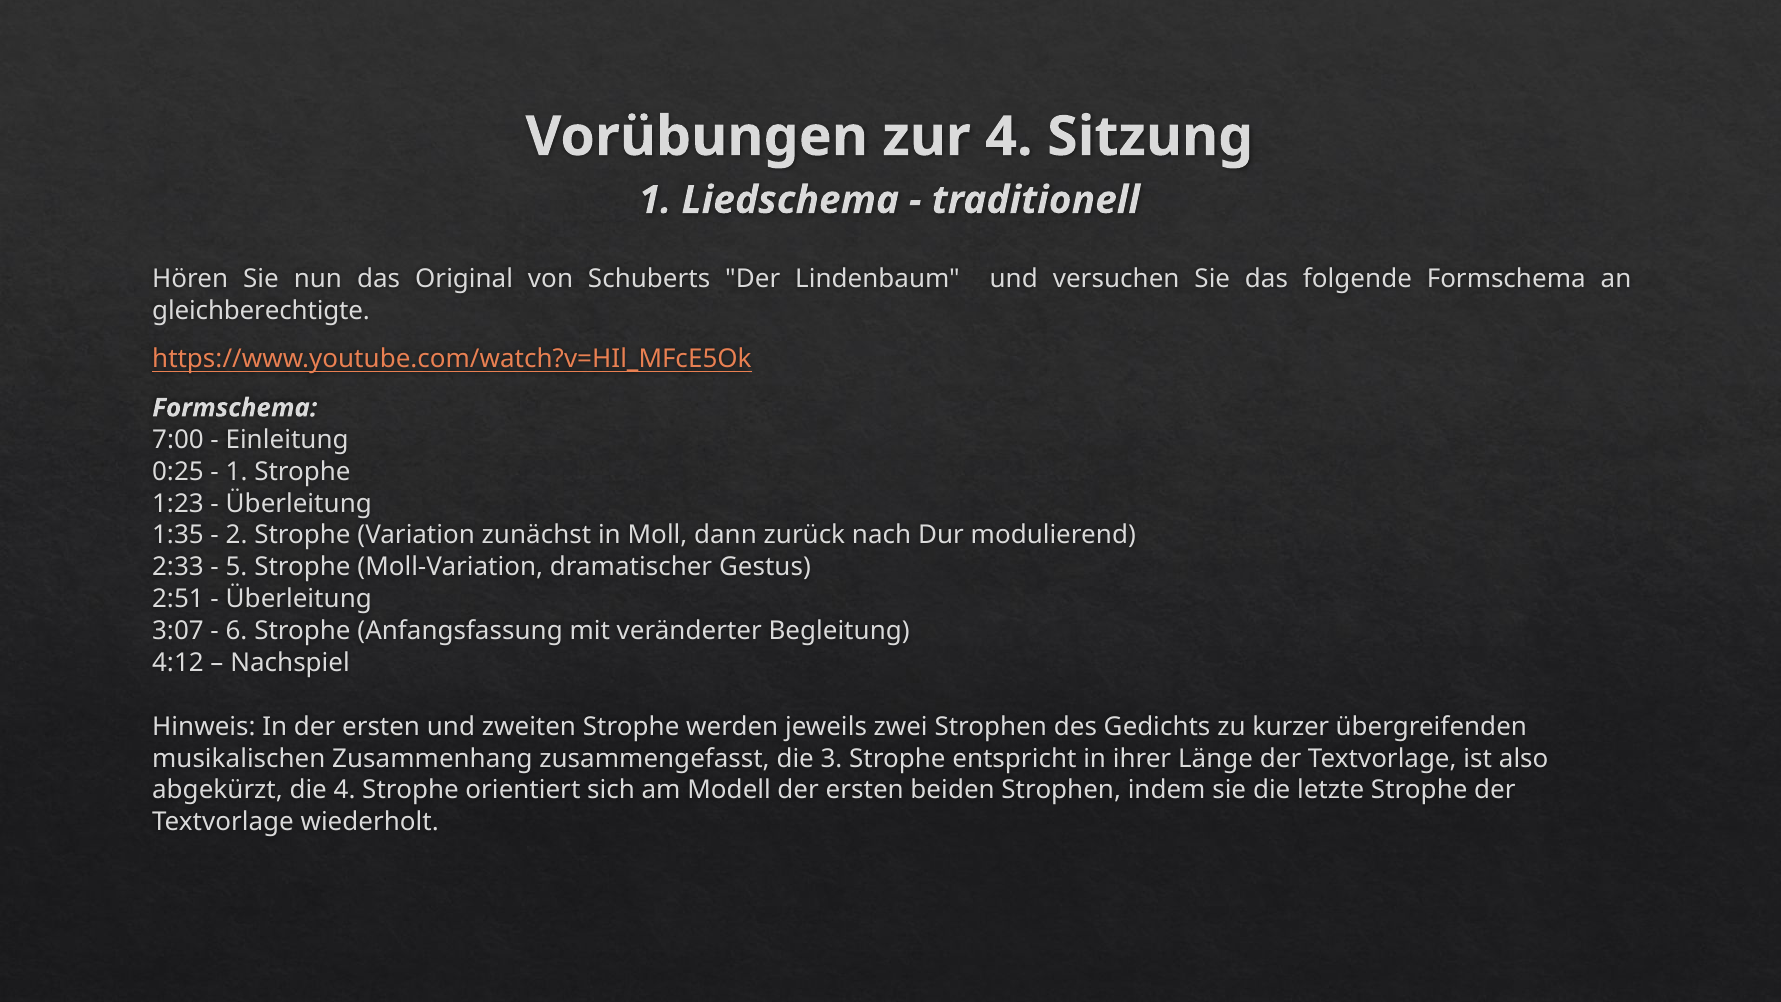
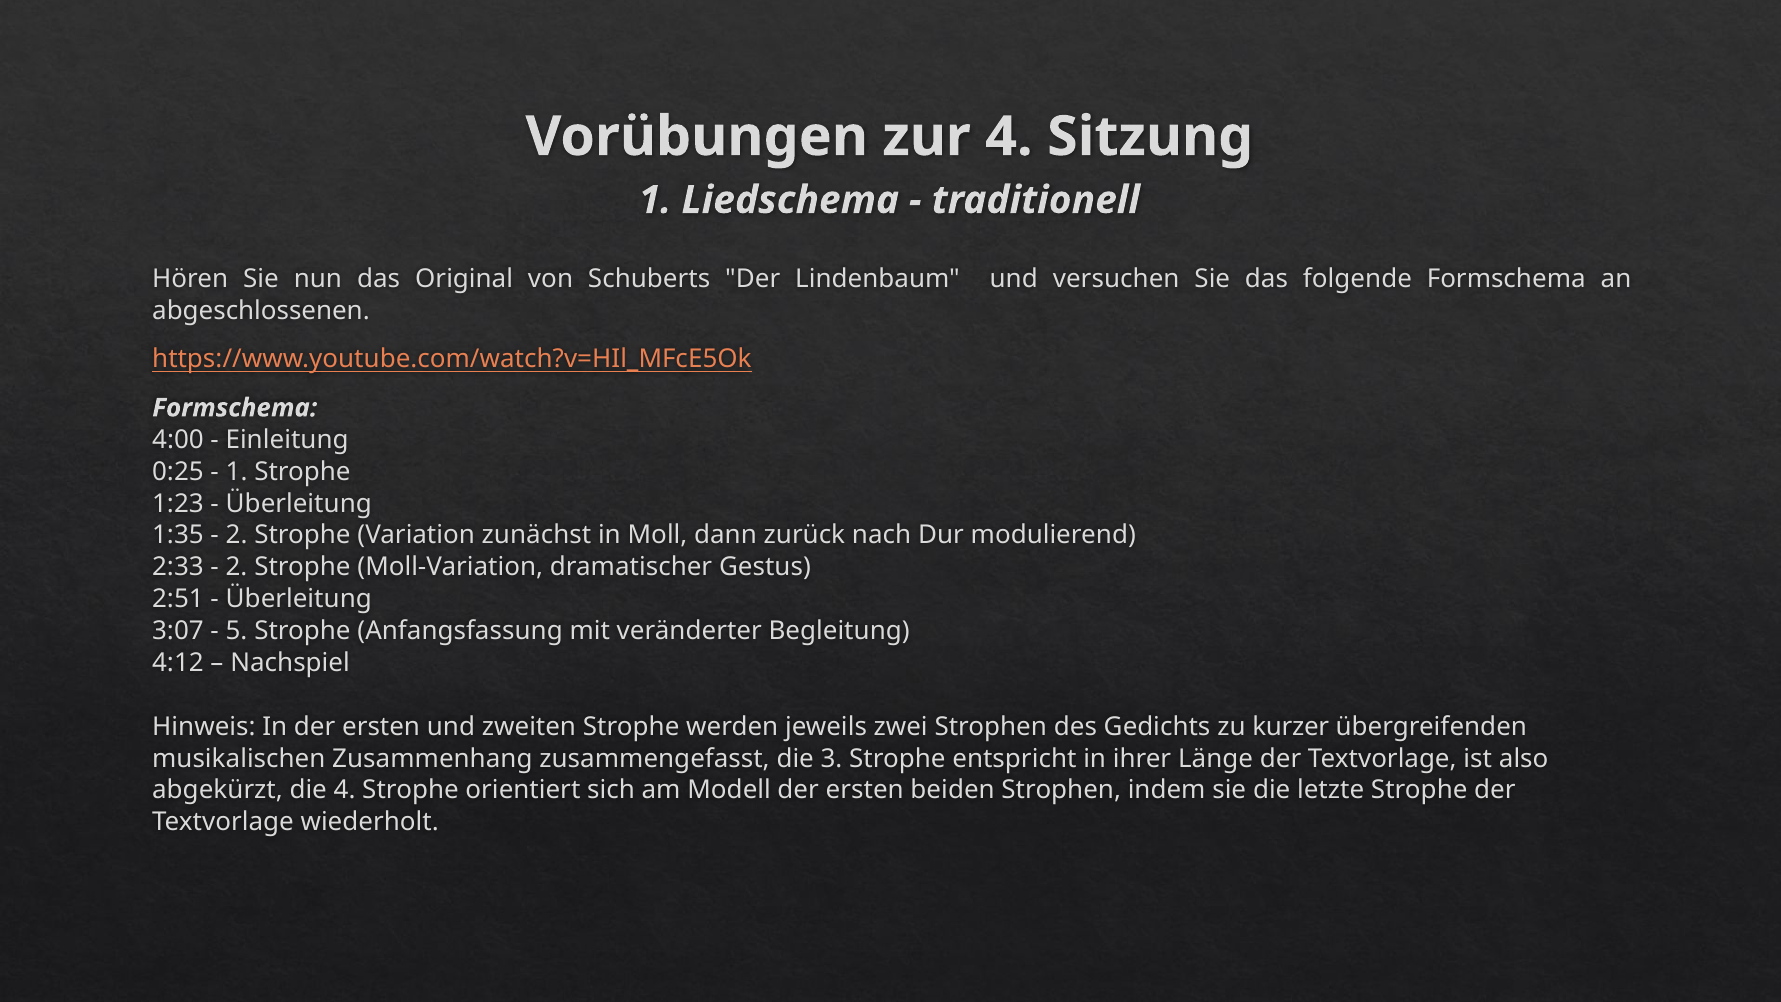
gleichberechtigte: gleichberechtigte -> abgeschlossenen (261, 311)
7:00: 7:00 -> 4:00 (178, 440)
5: 5 -> 2 (237, 567)
6: 6 -> 5 (237, 631)
